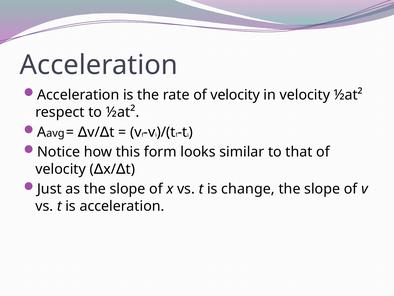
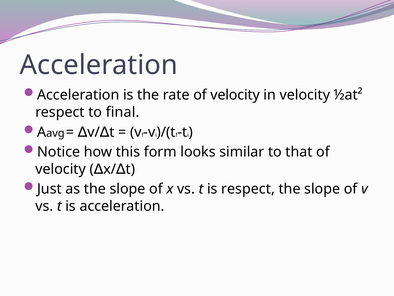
to ½at²: ½at² -> final (123, 112)
is change: change -> respect (248, 189)
